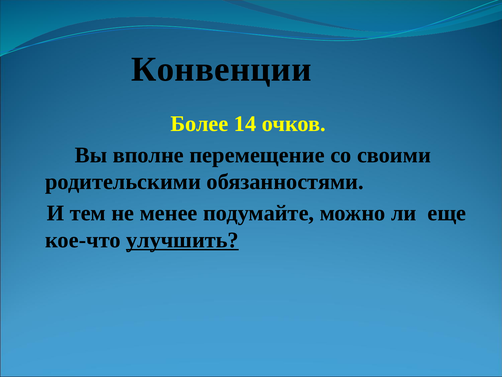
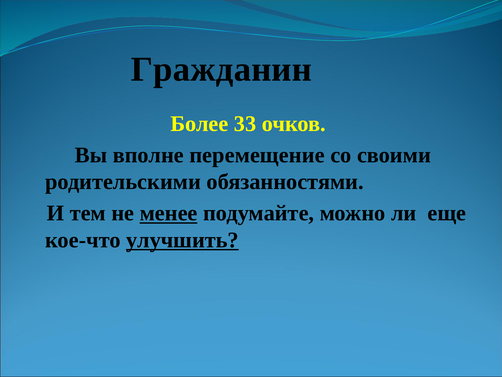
Конвенции: Конвенции -> Гражданин (221, 69)
14: 14 -> 33 (245, 124)
менее underline: none -> present (169, 213)
